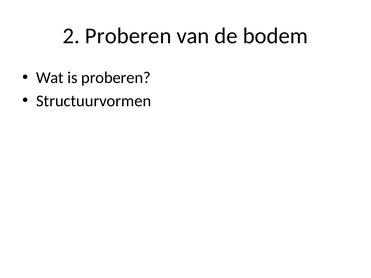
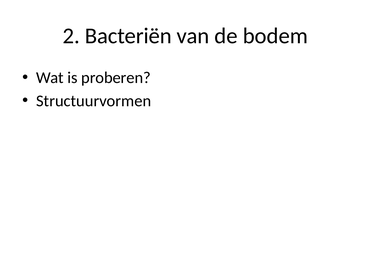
2 Proberen: Proberen -> Bacteriën (128, 36)
